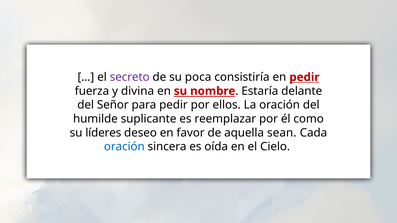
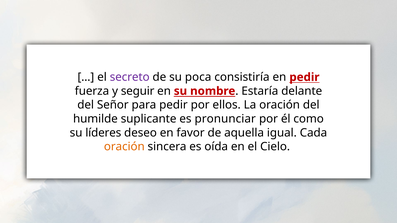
divina: divina -> seguir (138, 91)
reemplazar: reemplazar -> pronunciar (225, 119)
sean: sean -> igual (282, 133)
oración colour: blue -> orange (124, 147)
